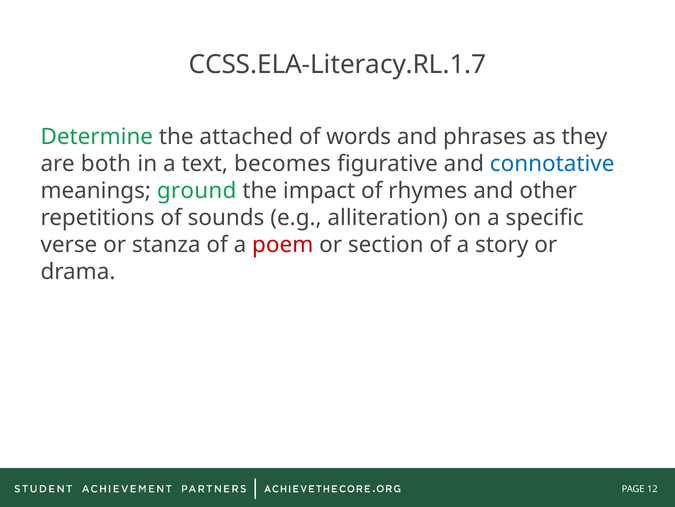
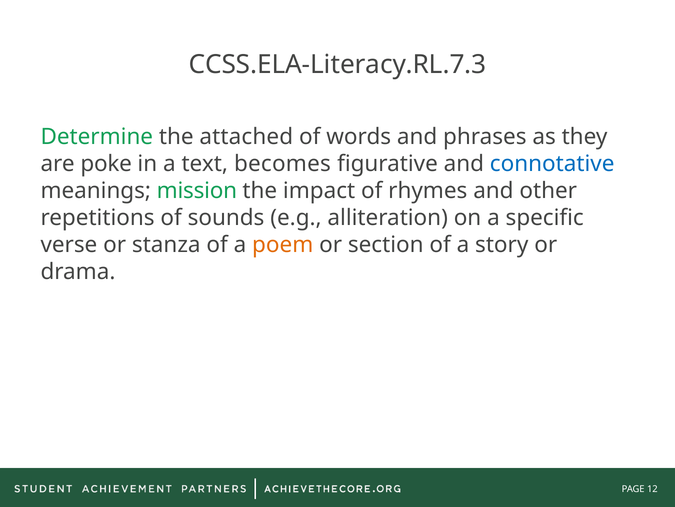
CCSS.ELA-Literacy.RL.1.7: CCSS.ELA-Literacy.RL.1.7 -> CCSS.ELA-Literacy.RL.7.3 (338, 64)
both: both -> poke (106, 164)
ground: ground -> mission (197, 191)
poem colour: red -> orange (283, 245)
